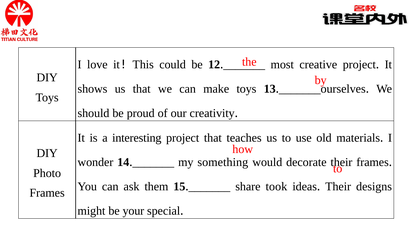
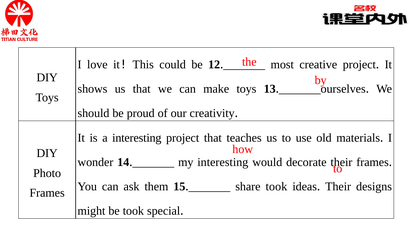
my something: something -> interesting (223, 162)
be your: your -> took (133, 211)
